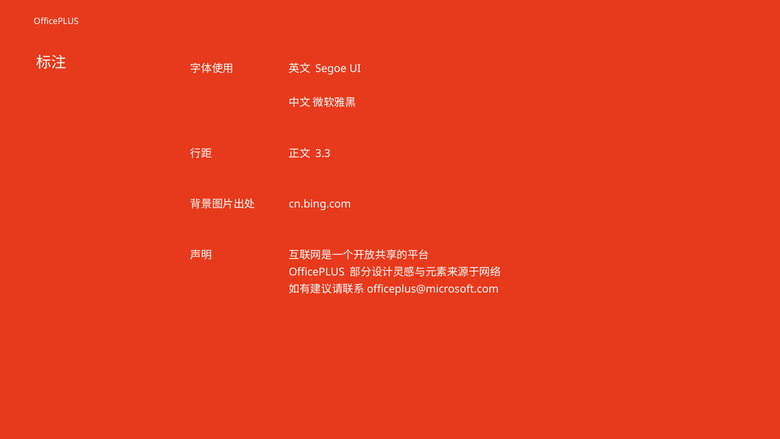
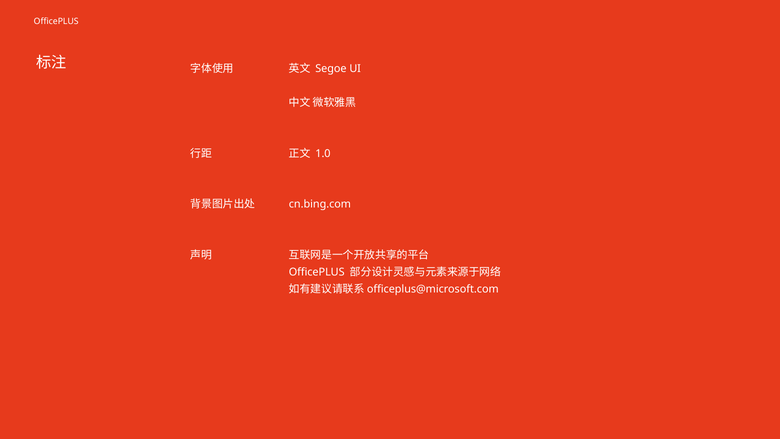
3.3: 3.3 -> 1.0 (323, 153)
